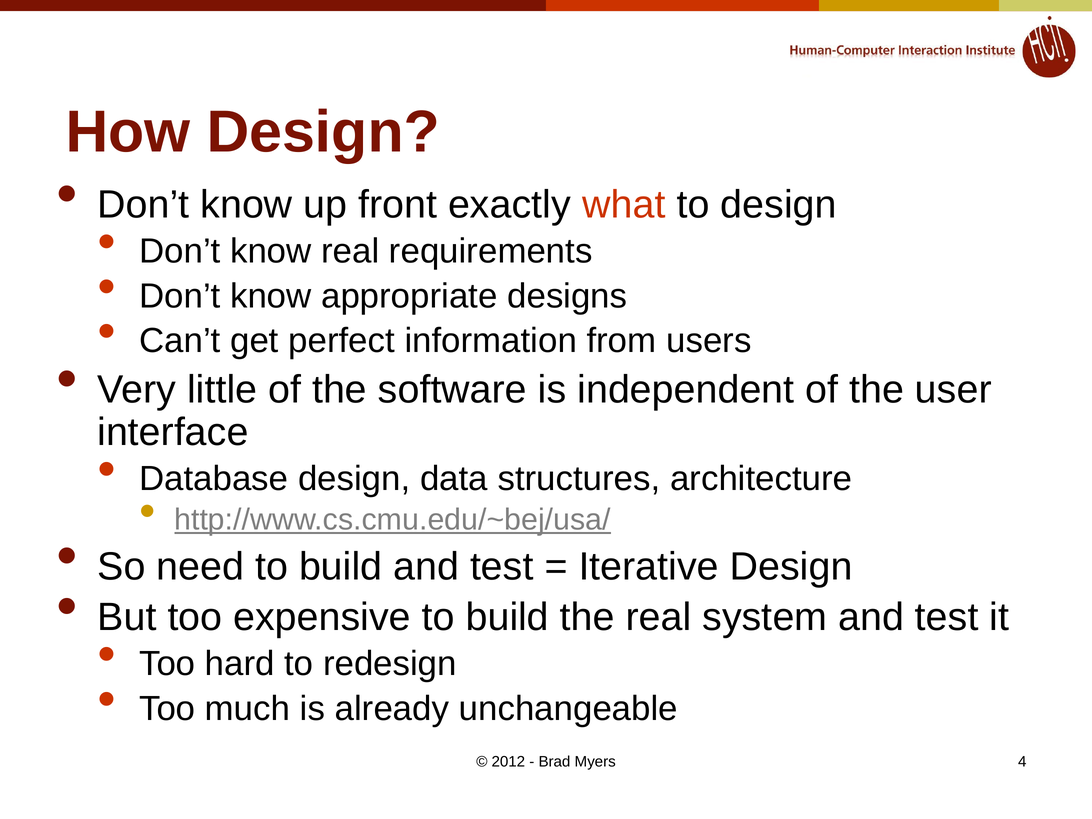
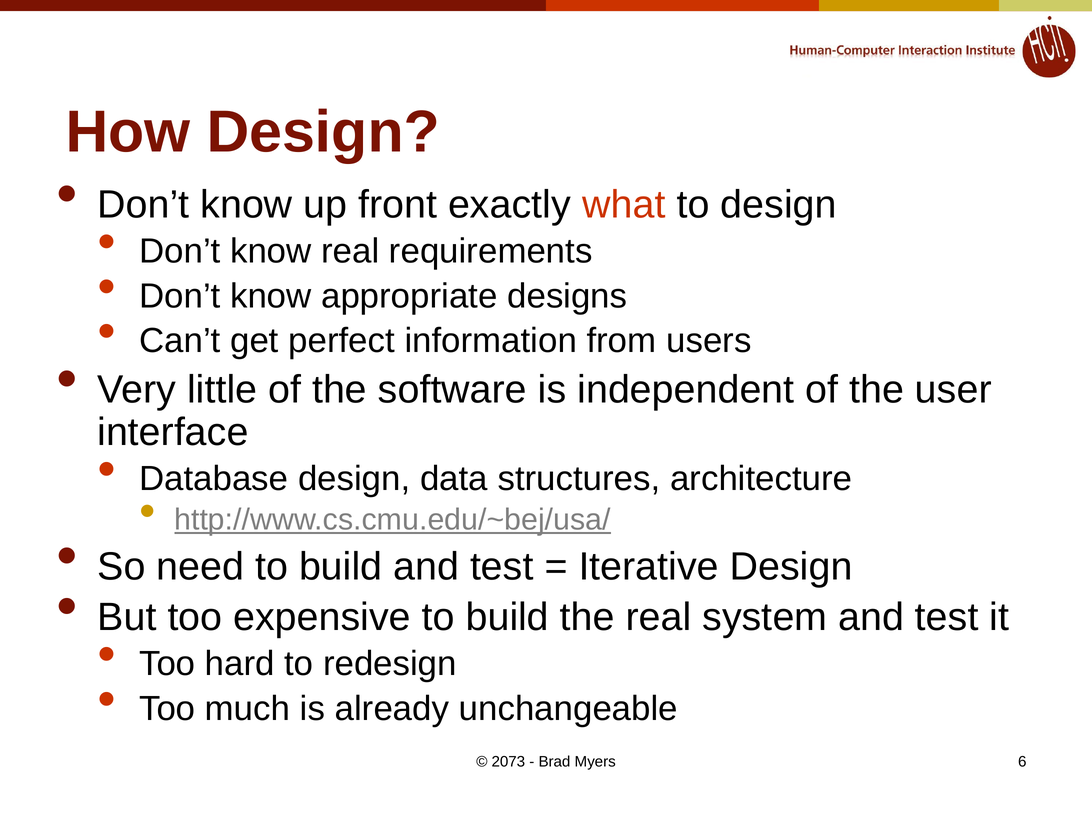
2012: 2012 -> 2073 (508, 762)
4: 4 -> 6 (1022, 762)
